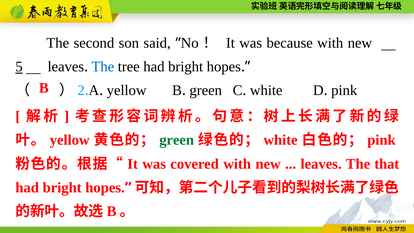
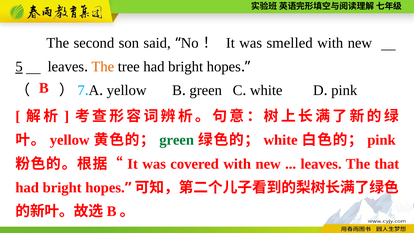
because: because -> smelled (290, 43)
The colour: blue -> orange (103, 67)
2: 2 -> 7 (81, 90)
